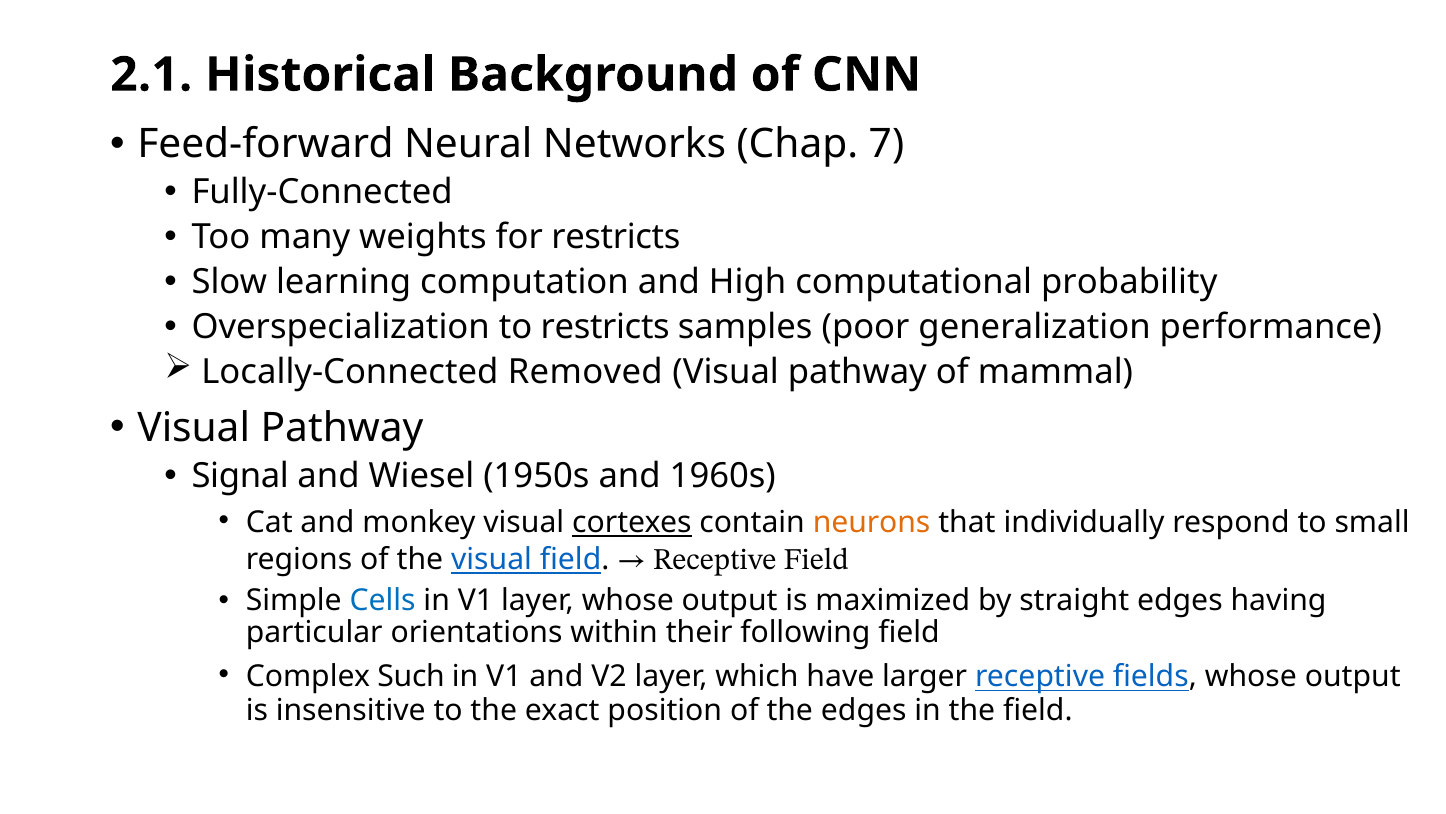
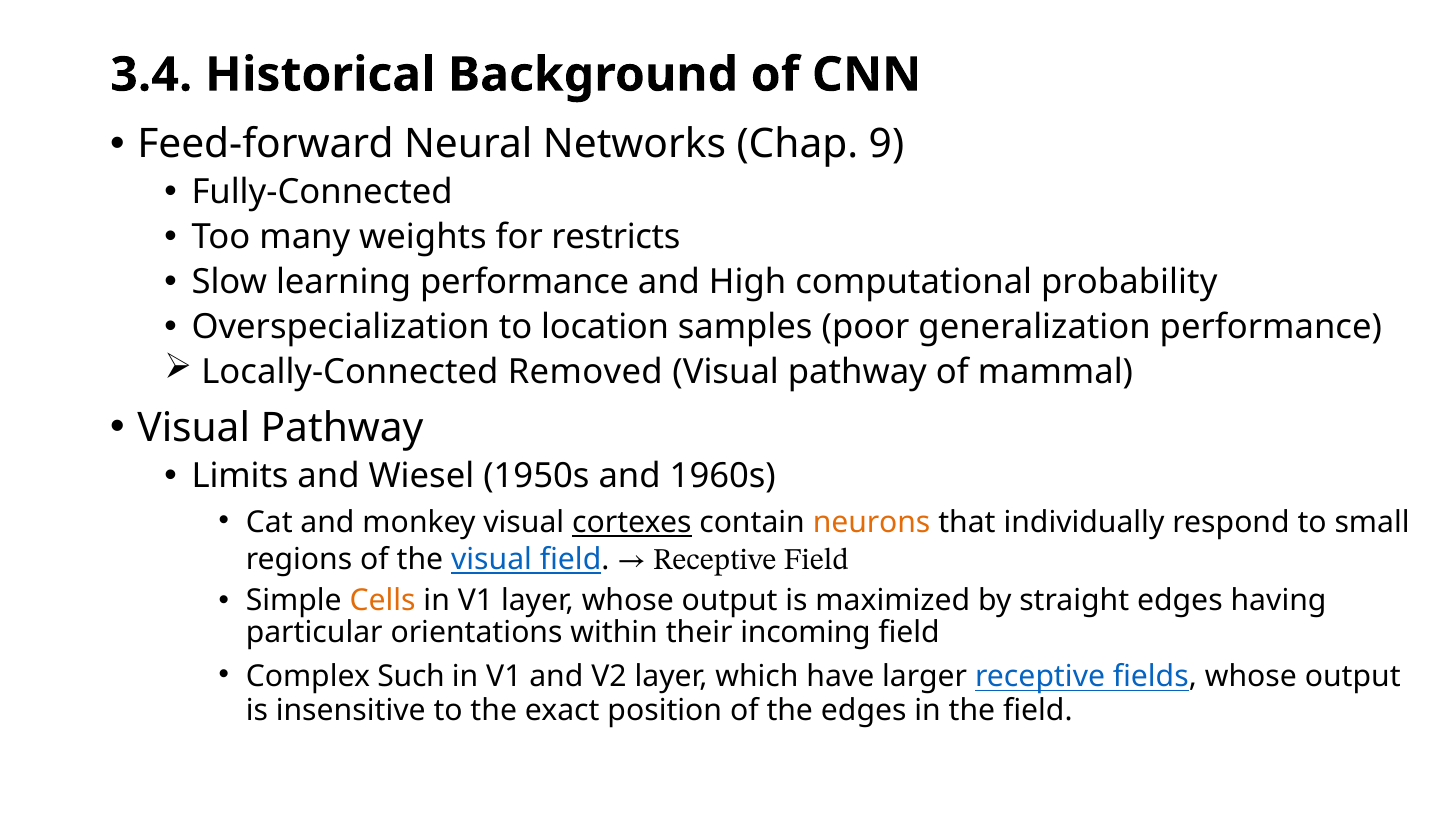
2.1: 2.1 -> 3.4 (151, 75)
7: 7 -> 9 (886, 144)
learning computation: computation -> performance (525, 282)
to restricts: restricts -> location (605, 327)
Signal: Signal -> Limits (240, 476)
Cells colour: blue -> orange (383, 600)
following: following -> incoming (806, 633)
